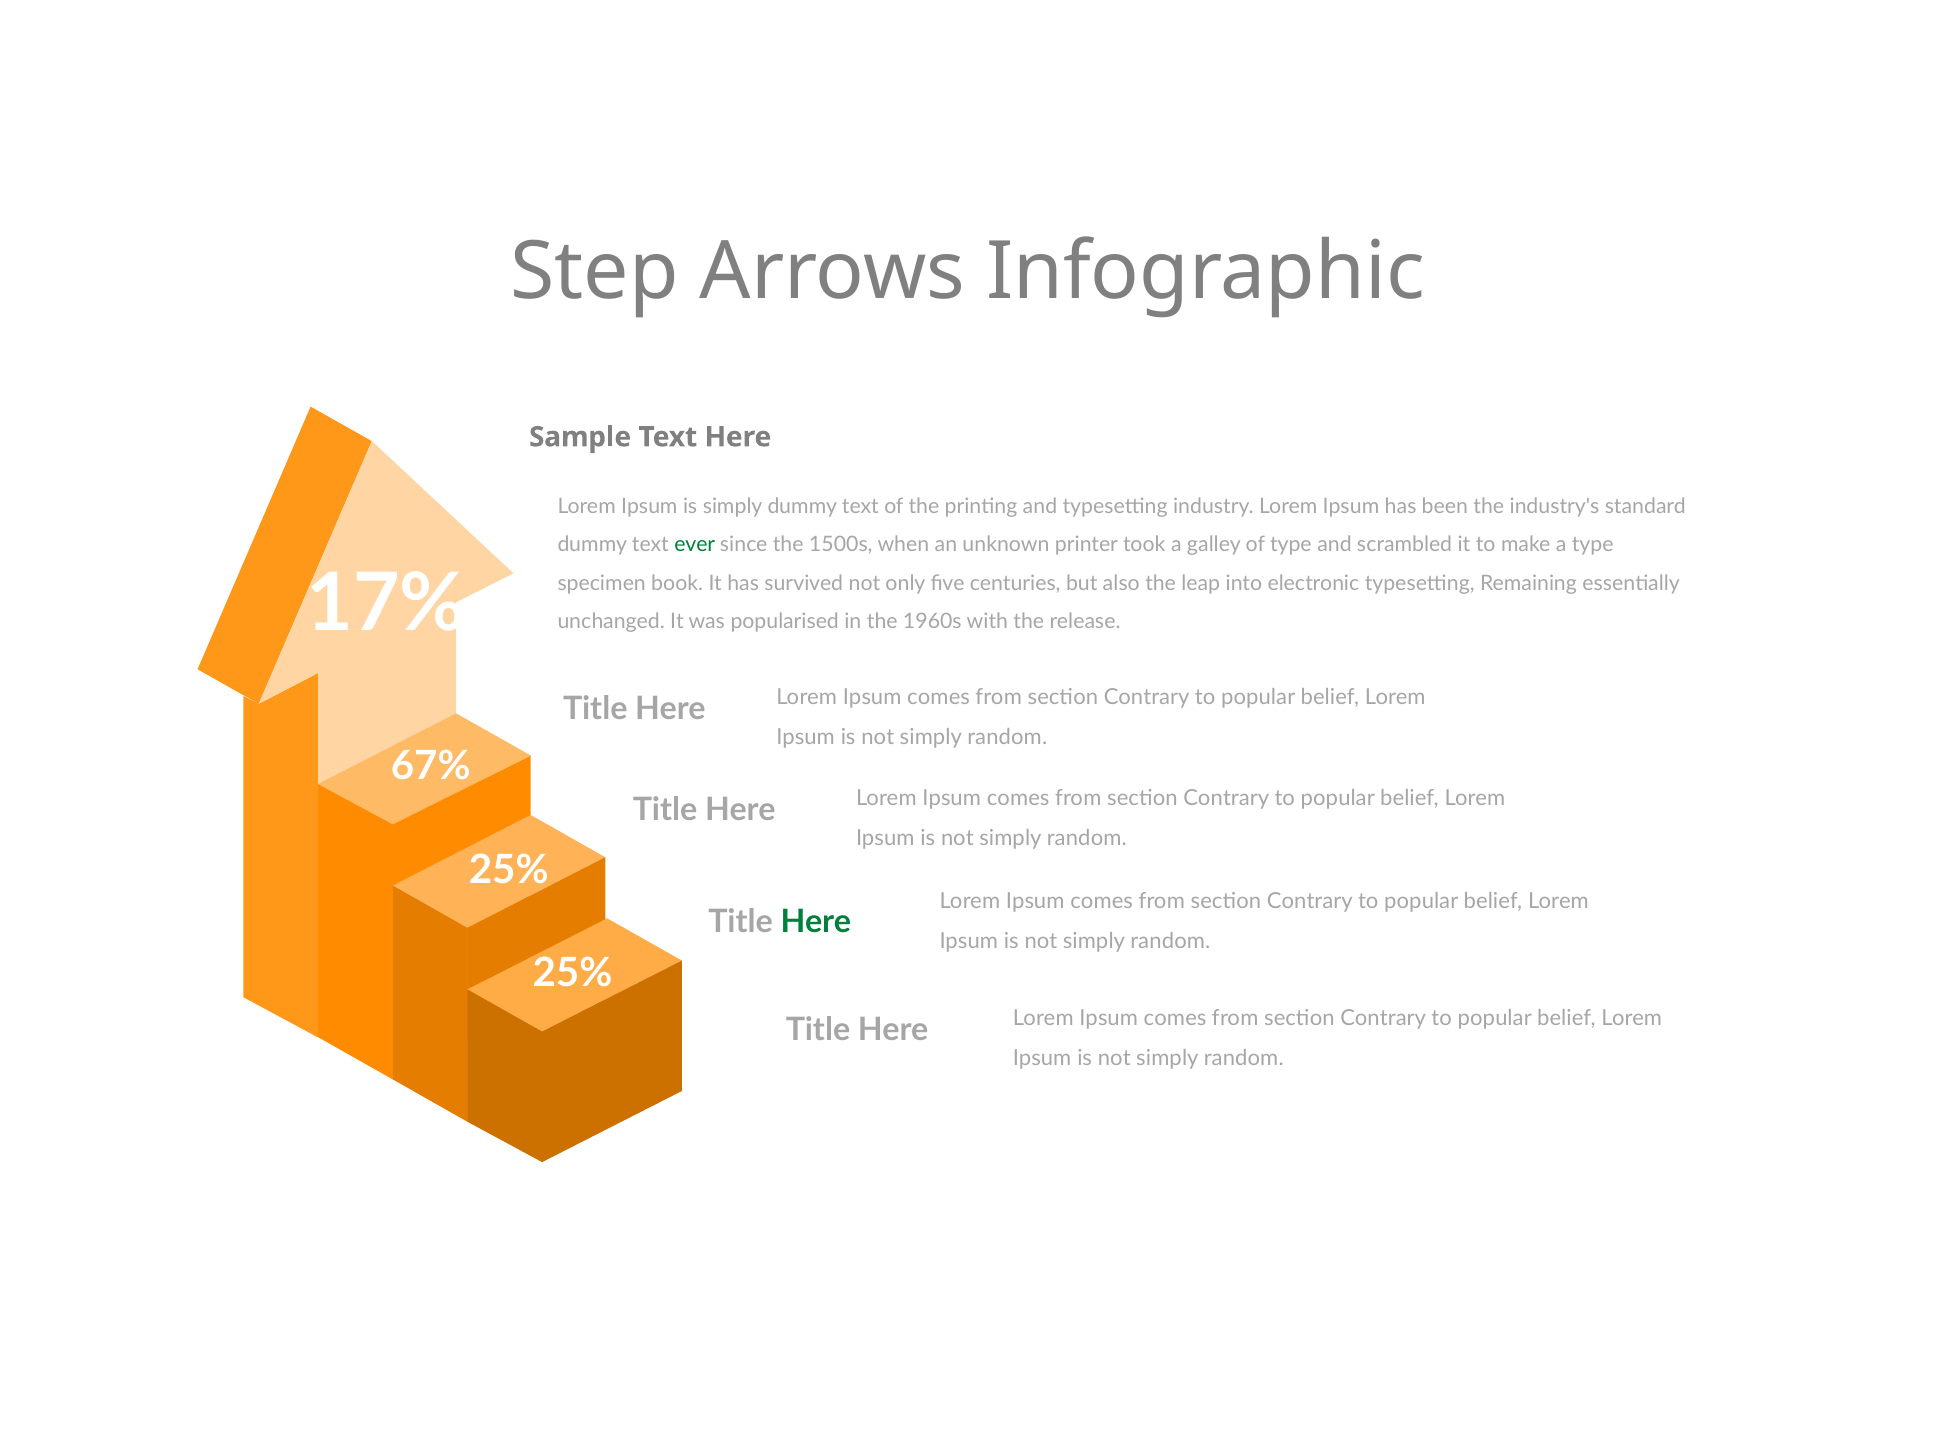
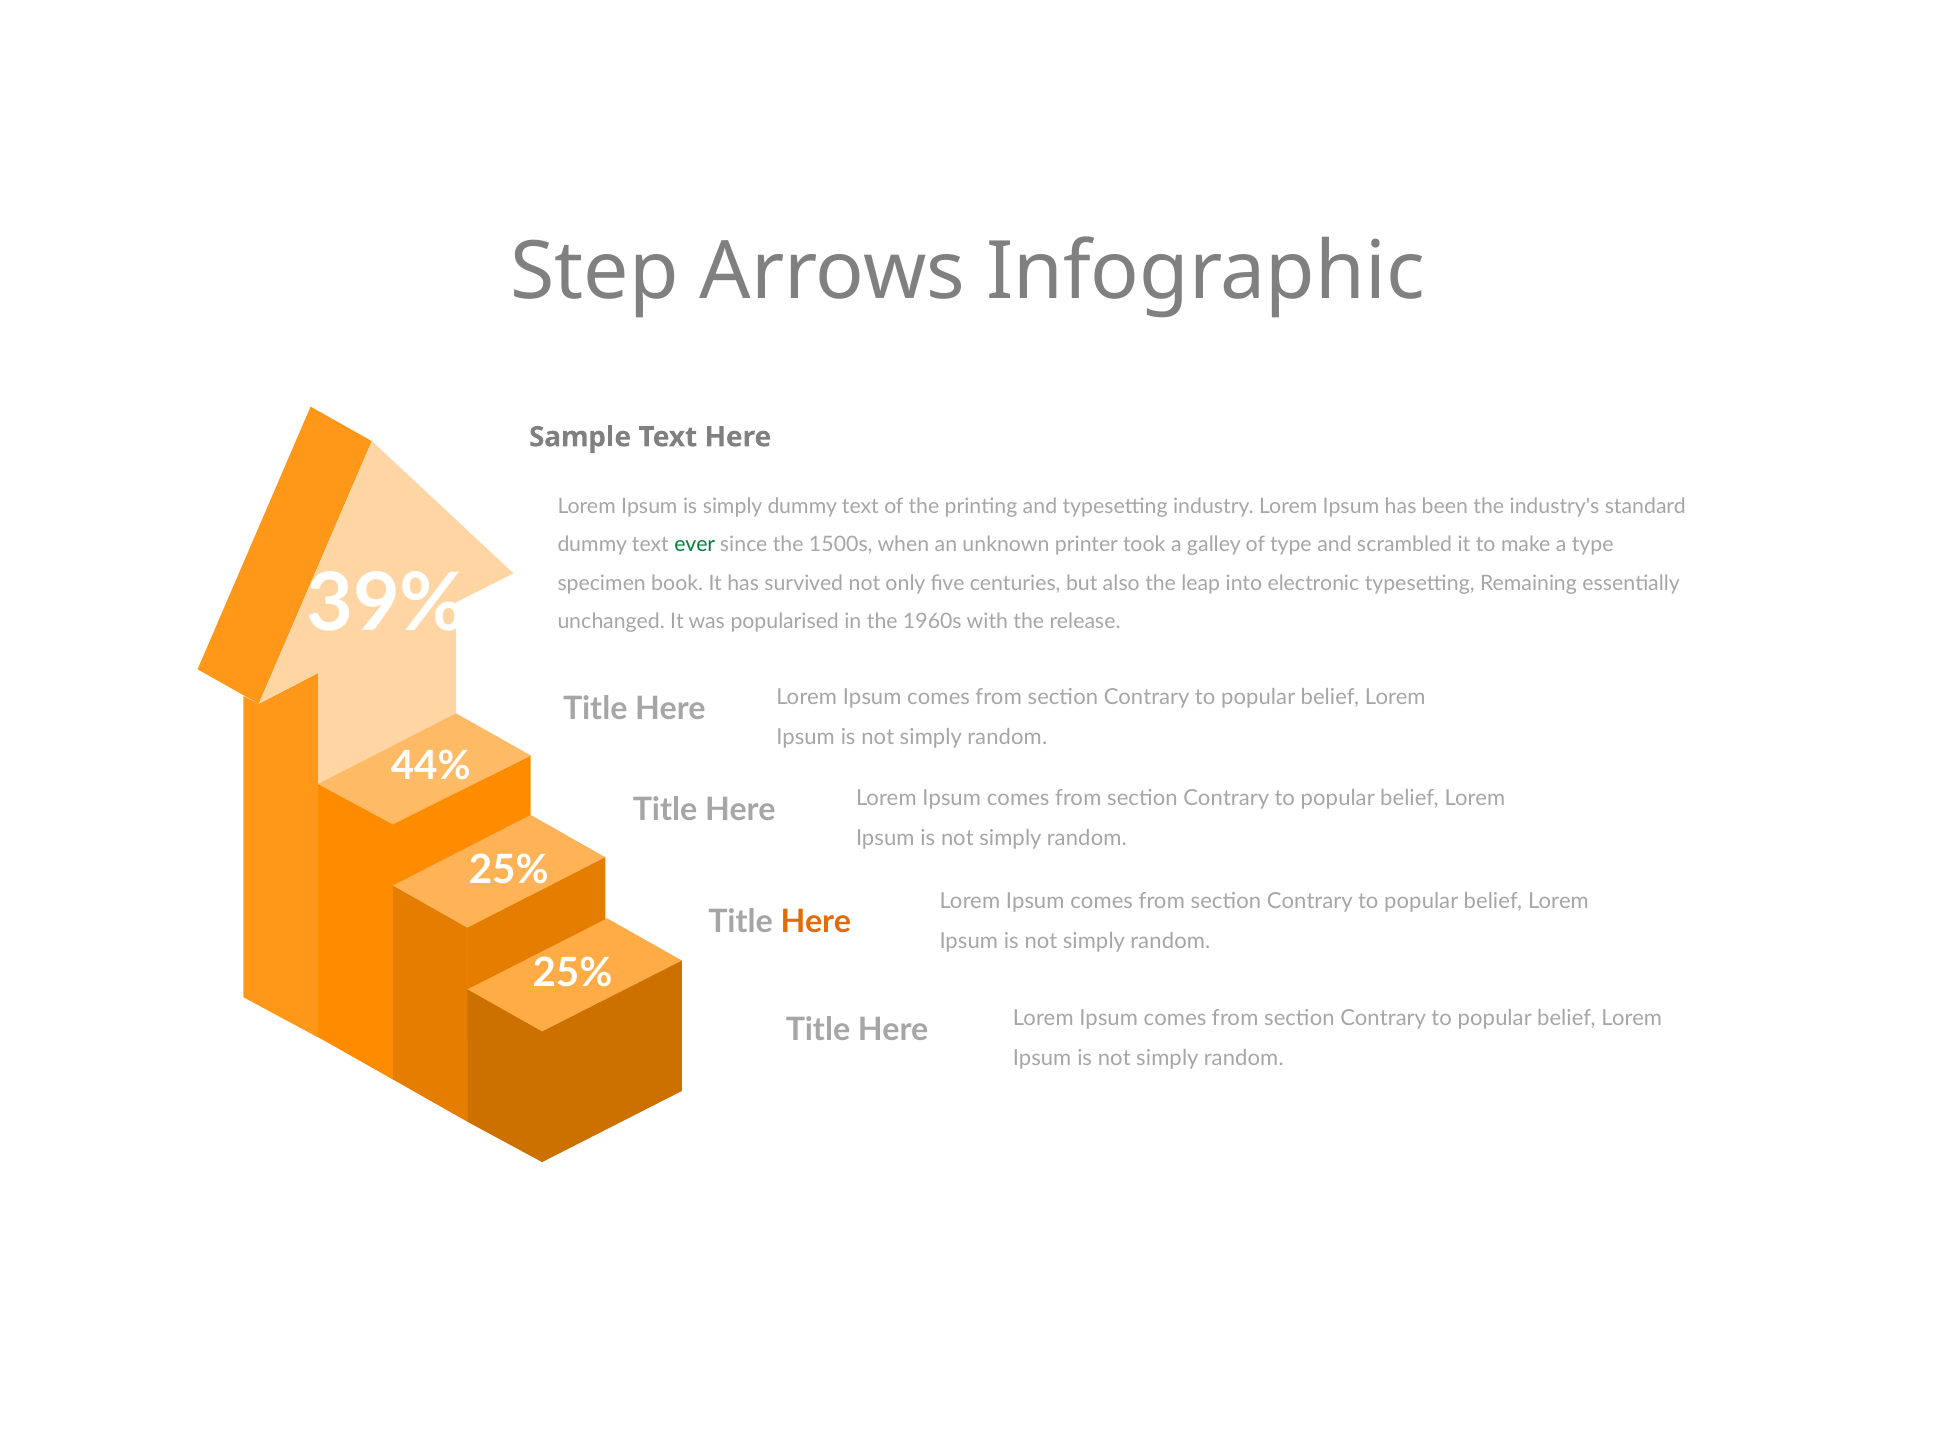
17%: 17% -> 39% (386, 604)
67%: 67% -> 44% (431, 767)
Here colour: green -> orange (816, 922)
